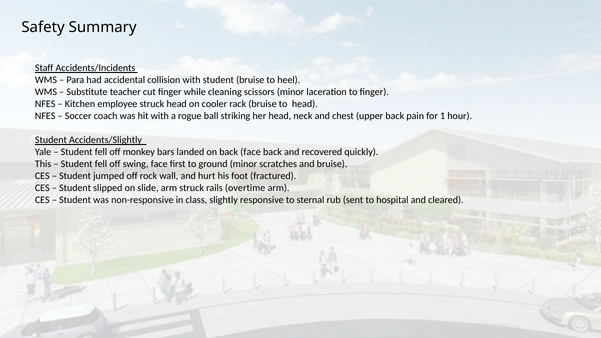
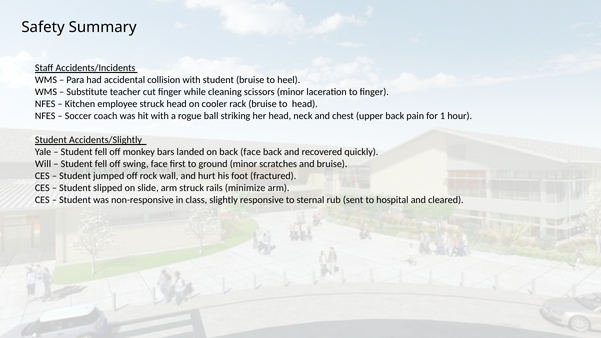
This: This -> Will (43, 164)
overtime: overtime -> minimize (245, 188)
